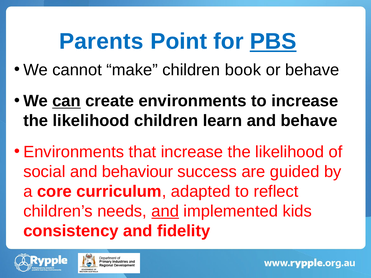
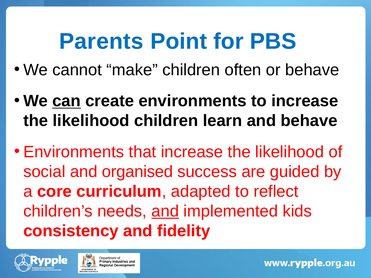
PBS underline: present -> none (273, 42)
book: book -> often (243, 70)
behaviour: behaviour -> organised (138, 172)
